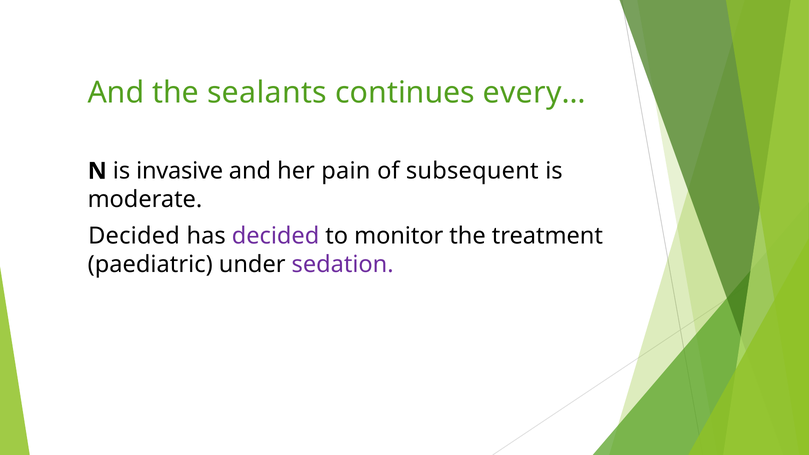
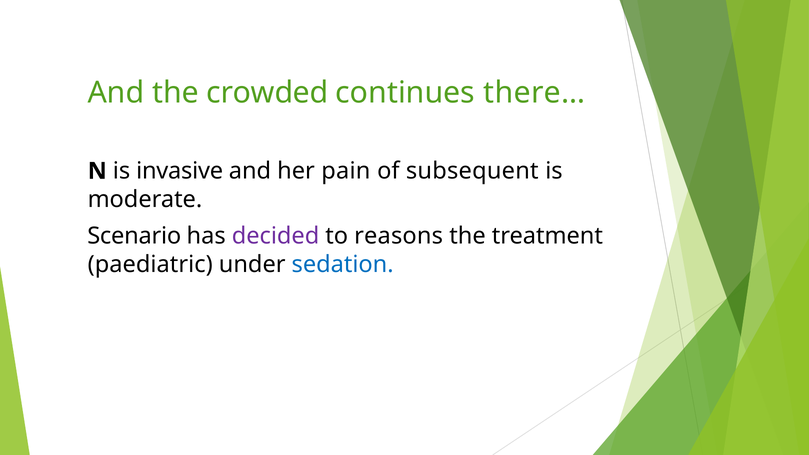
sealants: sealants -> crowded (267, 93)
every…: every… -> there… (534, 93)
Decided: Decided -> Scenario (134, 236)
monitor: monitor -> reasons (399, 236)
sedation colour: purple -> blue (343, 264)
